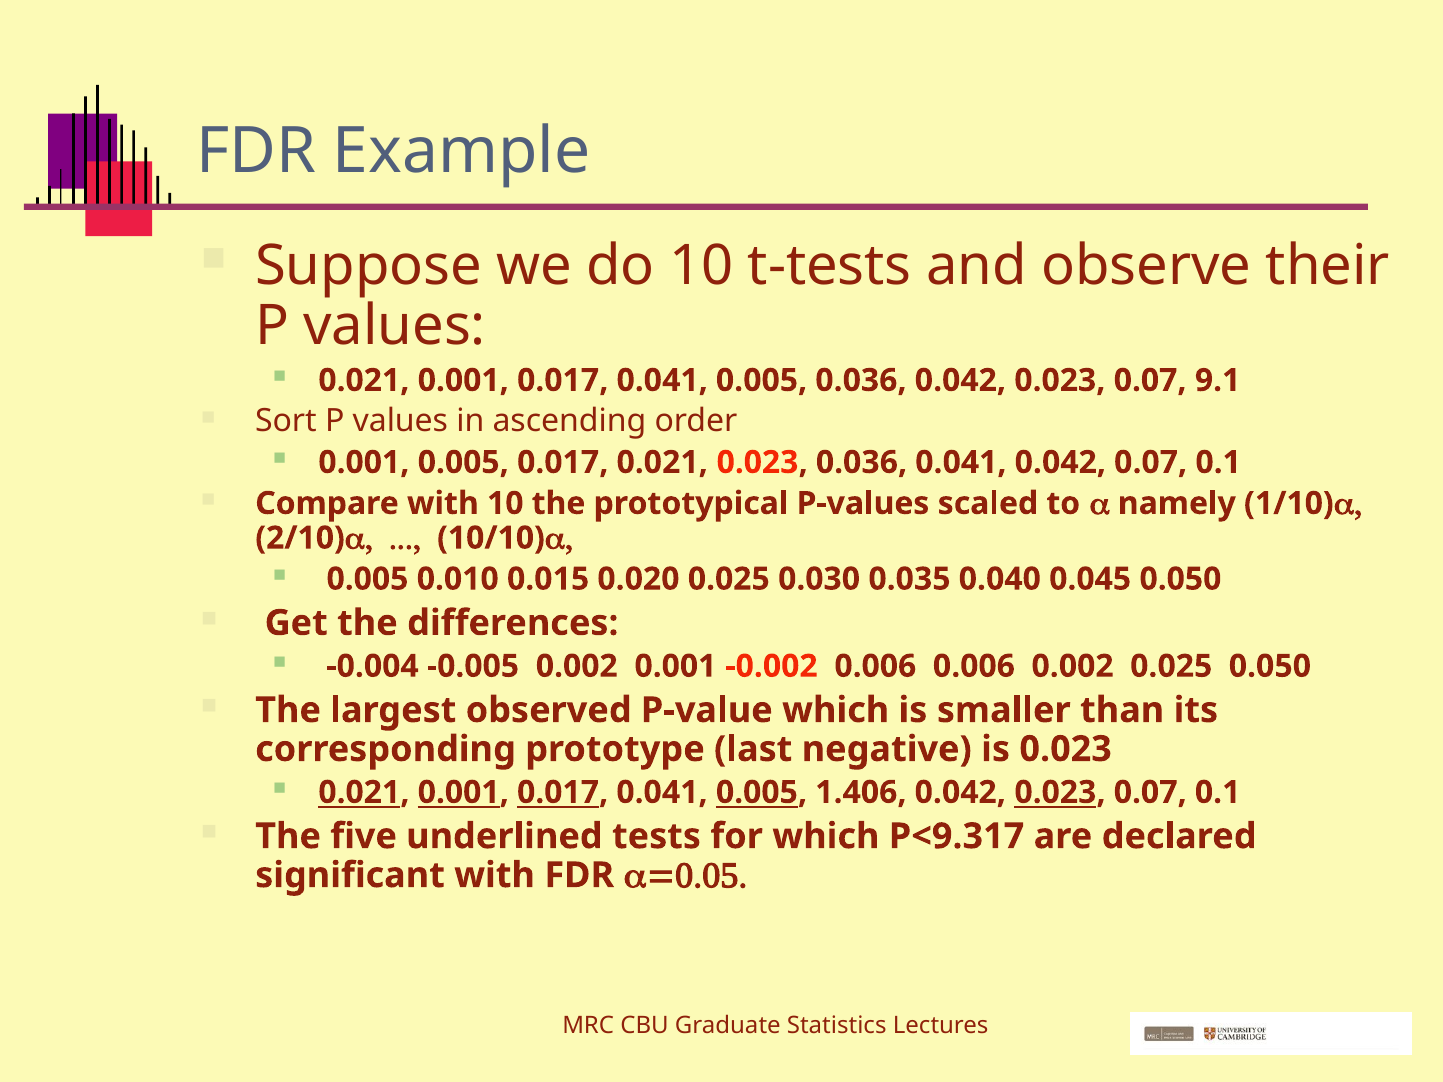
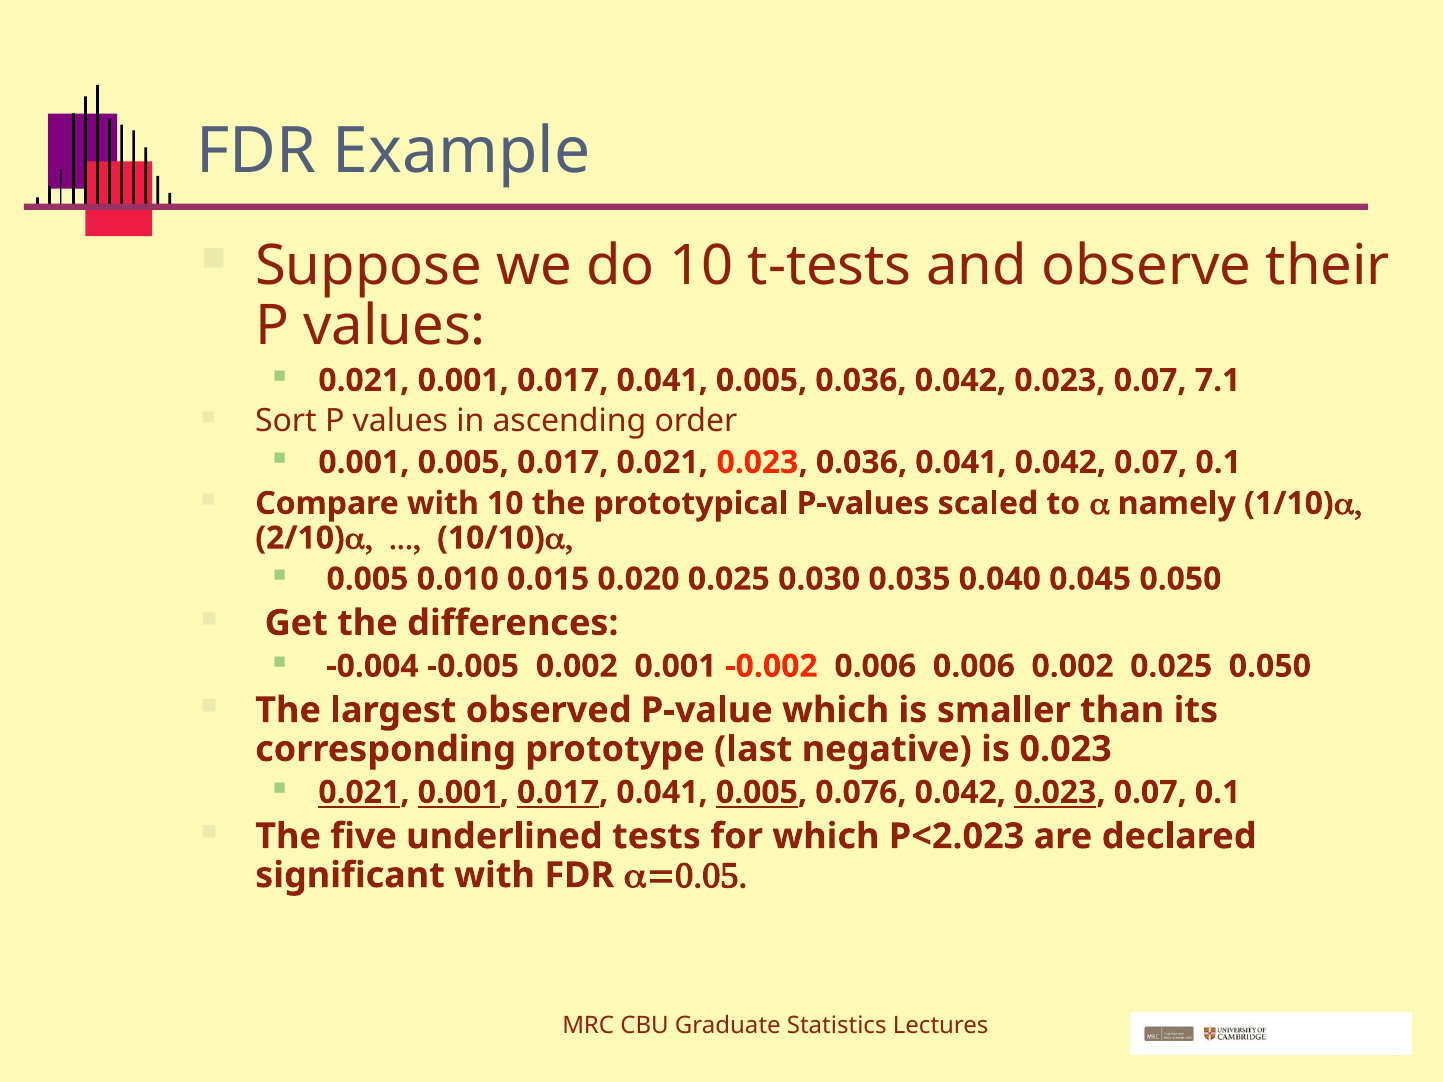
9.1: 9.1 -> 7.1 (1218, 380)
1.406: 1.406 -> 0.076 (861, 793)
P<9.317: P<9.317 -> P<2.023 (957, 837)
